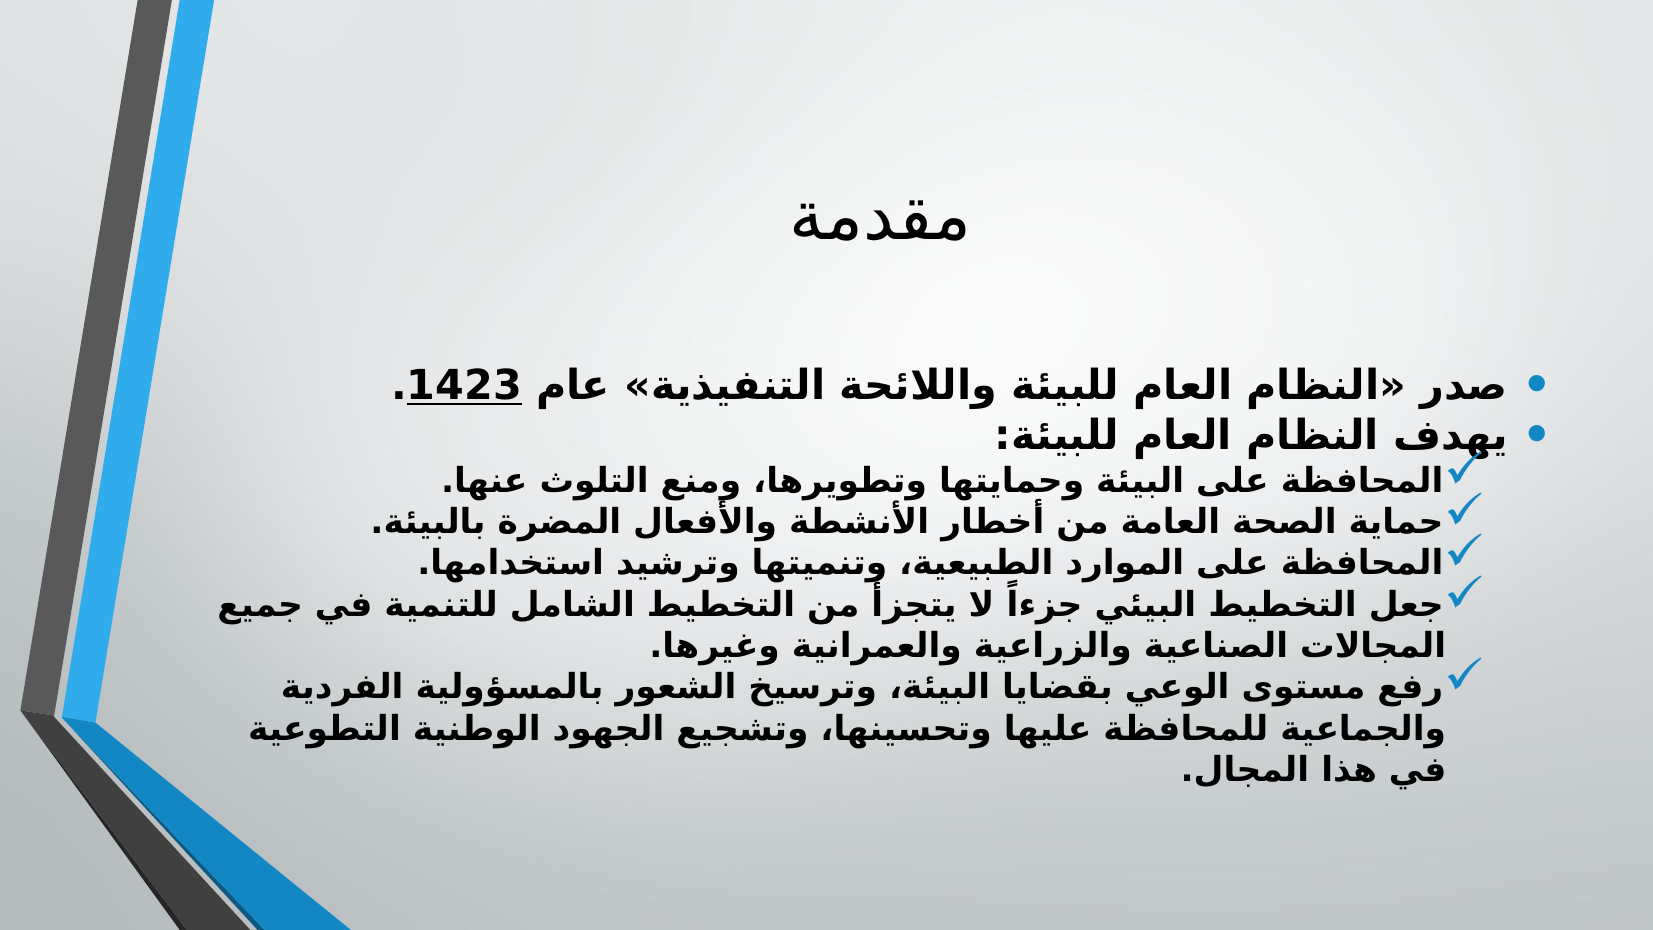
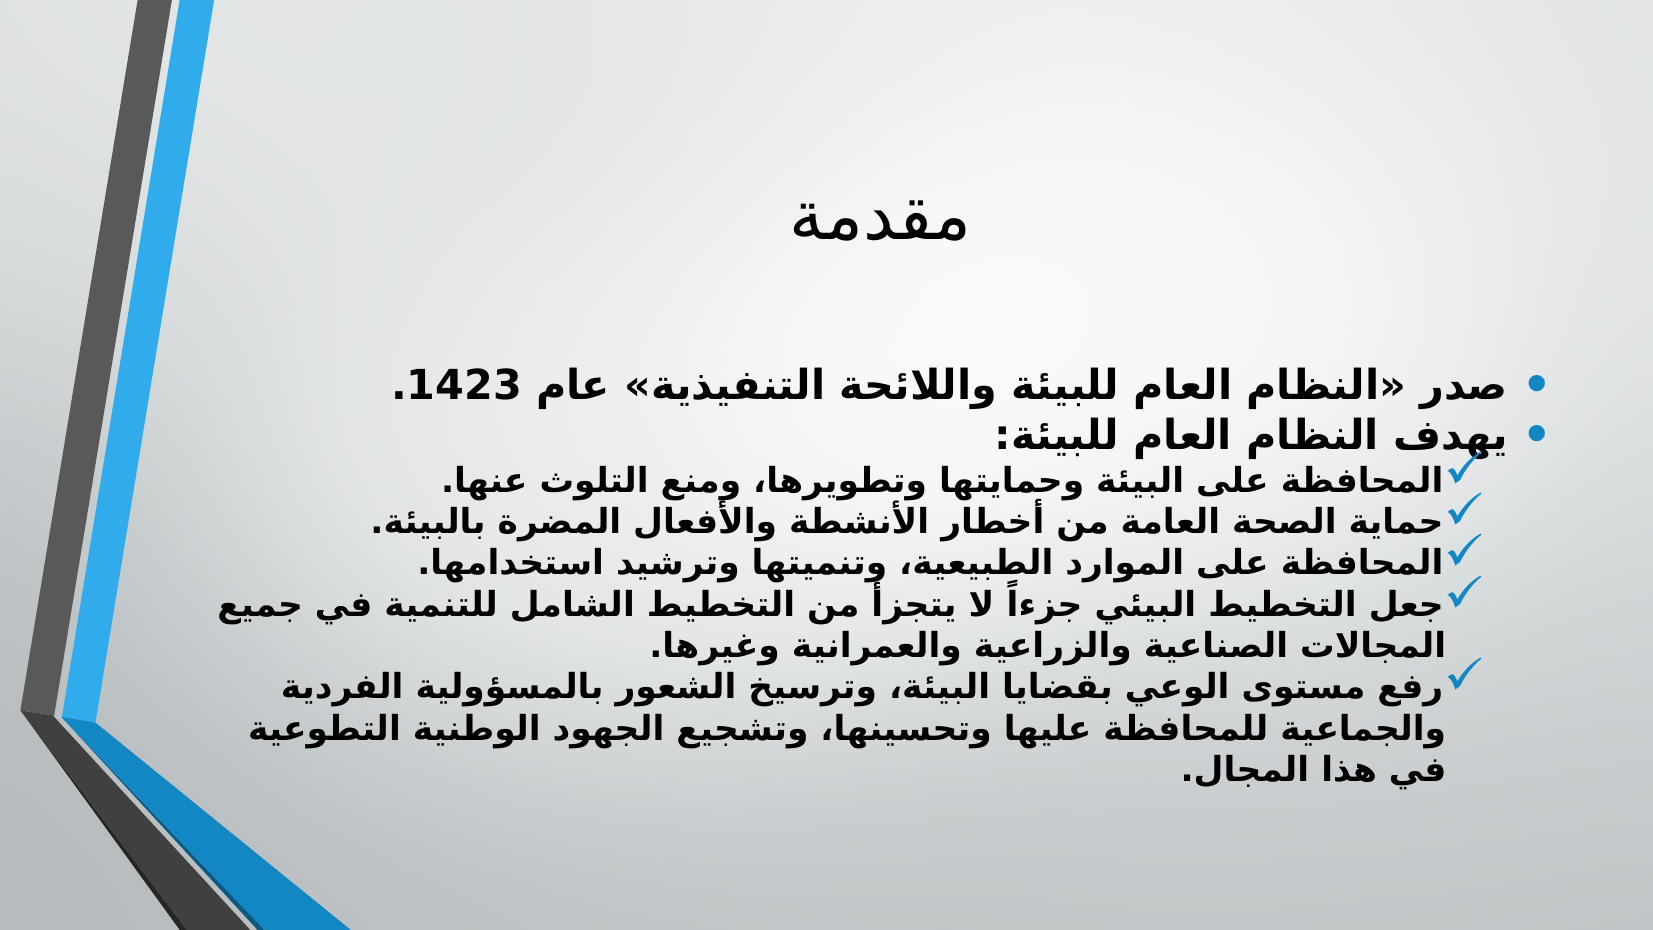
1423 underline: present -> none (464, 386)
